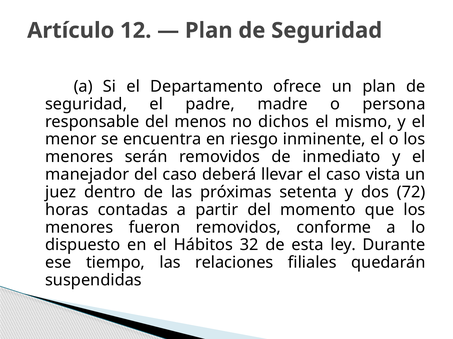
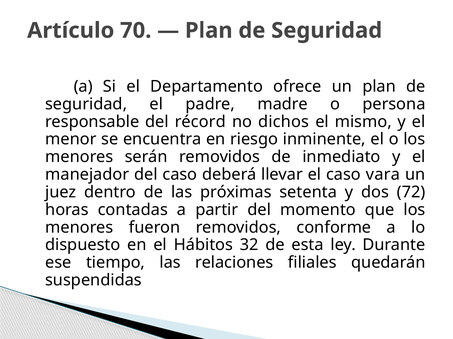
12: 12 -> 70 (136, 31)
menos: menos -> récord (200, 122)
vista: vista -> vara (383, 175)
